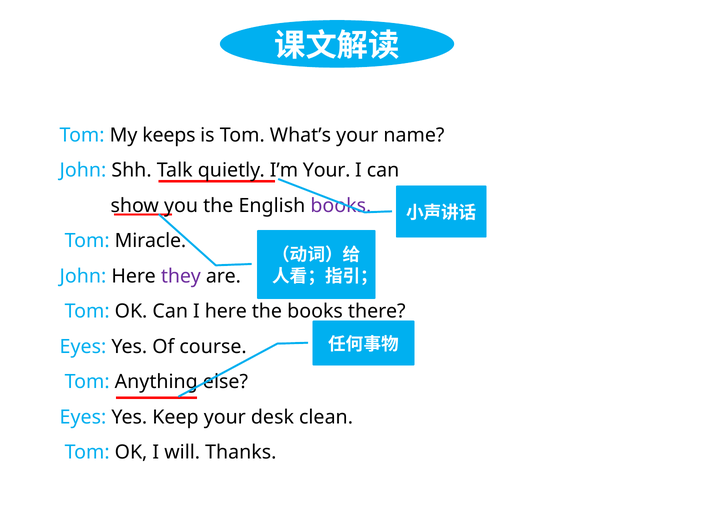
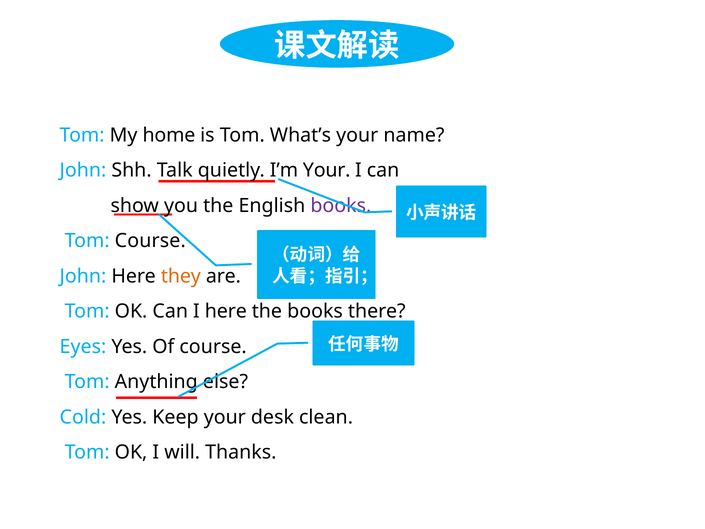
keeps: keeps -> home (169, 135)
Tom Miracle: Miracle -> Course (150, 241)
they colour: purple -> orange (181, 276)
Eyes: Eyes -> Cold (83, 417)
